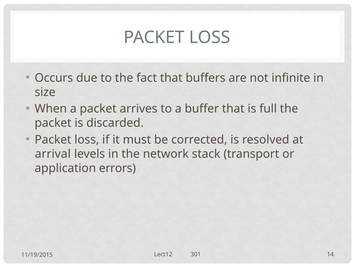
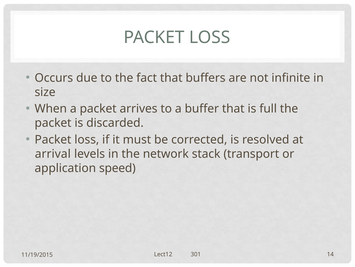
errors: errors -> speed (117, 168)
